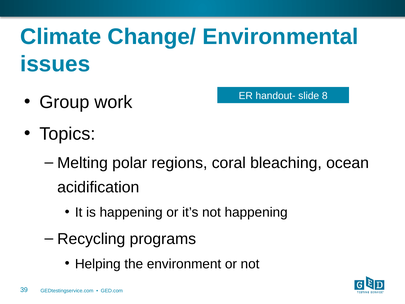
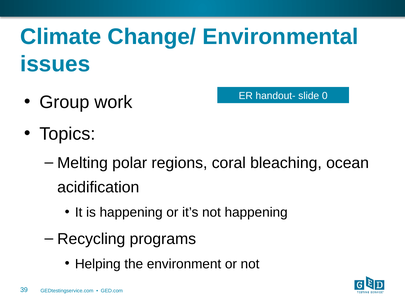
8: 8 -> 0 (325, 96)
